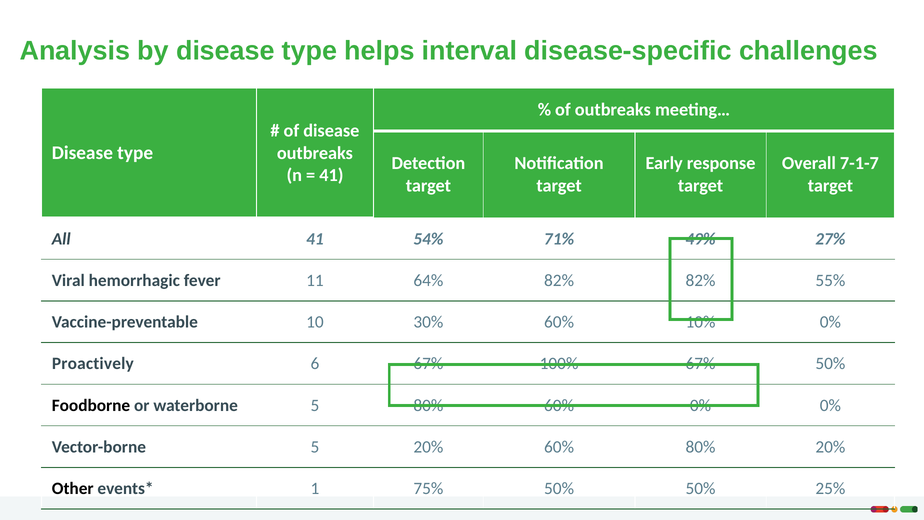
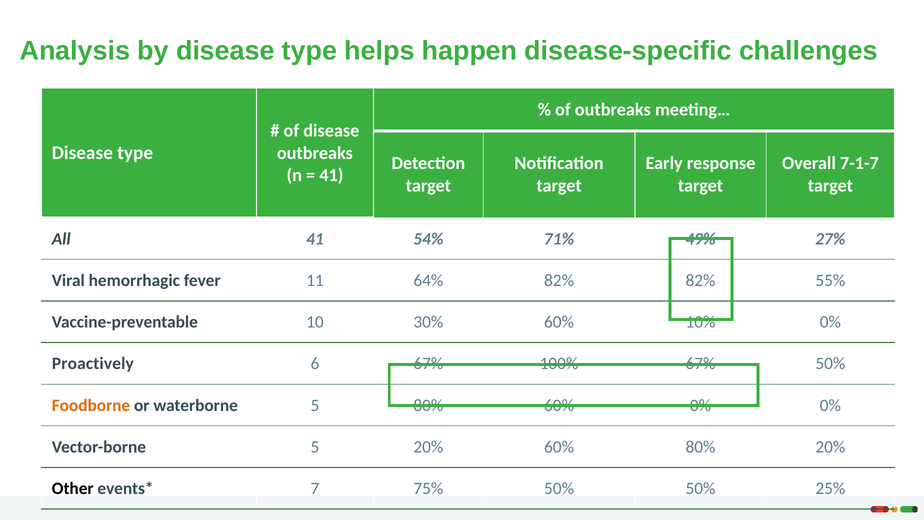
interval: interval -> happen (470, 51)
Foodborne colour: black -> orange (91, 405)
1: 1 -> 7 (315, 488)
